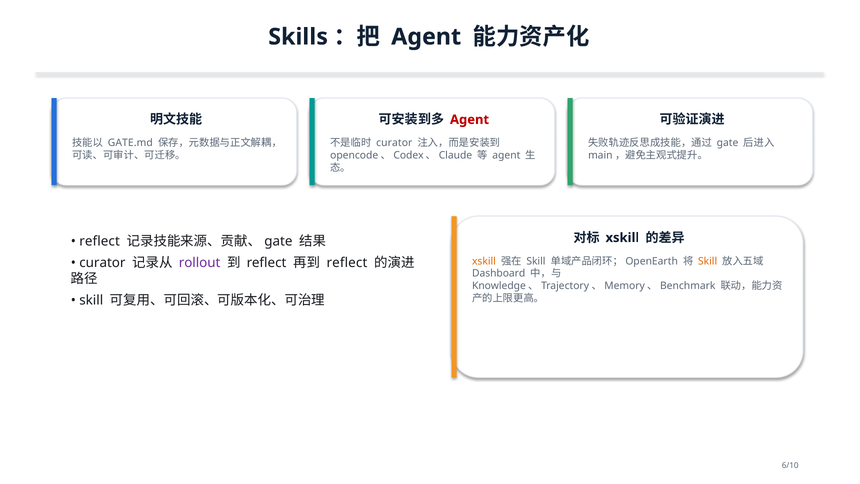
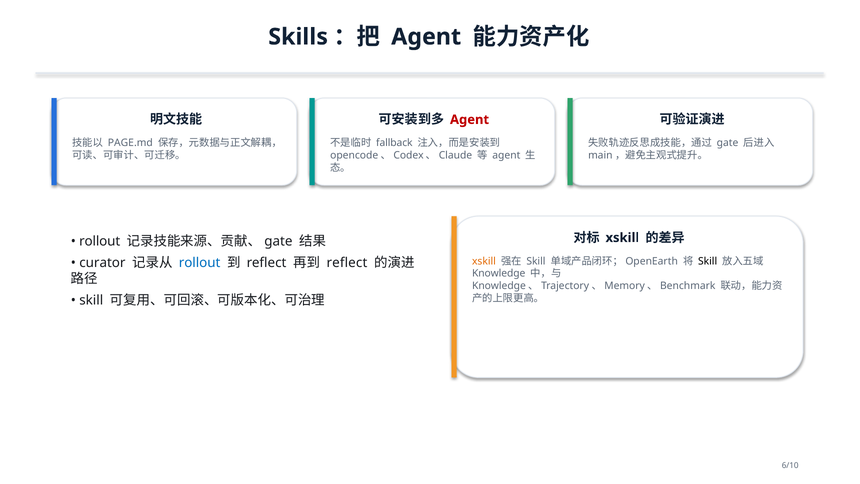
GATE.md: GATE.md -> PAGE.md (130, 143)
curator: curator -> fallback (394, 143)
reflect: reflect -> rollout (100, 241)
Skill colour: orange -> black (708, 261)
rollout colour: purple -> blue (200, 263)
Dashboard: Dashboard -> Knowledge (499, 273)
